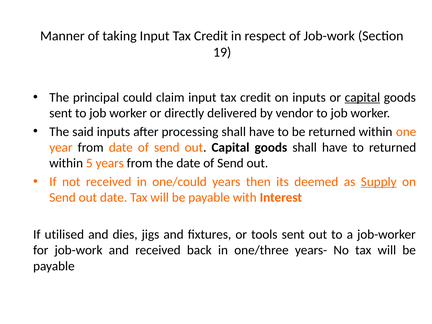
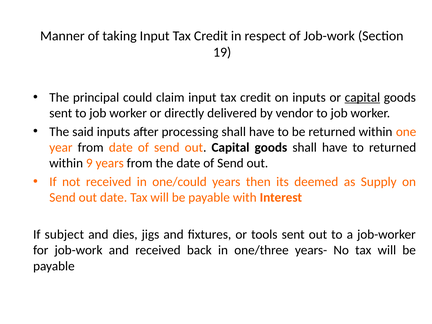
5: 5 -> 9 (89, 163)
Supply underline: present -> none (379, 182)
utilised: utilised -> subject (64, 234)
